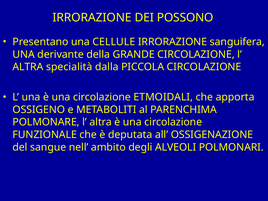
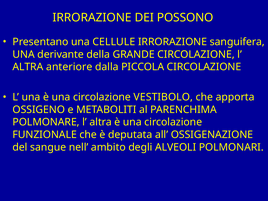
specialità: specialità -> anteriore (69, 67)
ETMOIDALI: ETMOIDALI -> VESTIBOLO (163, 97)
